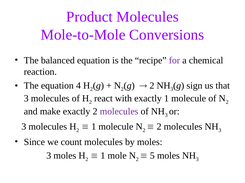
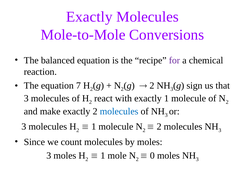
Product: Product -> Exactly (89, 17)
4: 4 -> 7 (78, 86)
molecules colour: purple -> blue (119, 112)
5: 5 -> 0 (152, 156)
